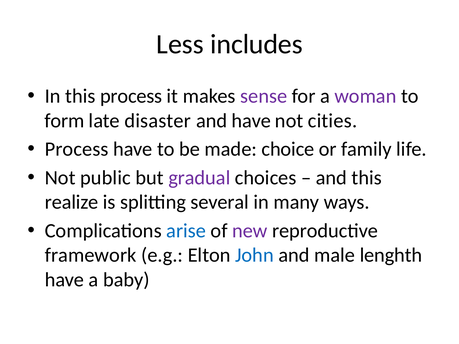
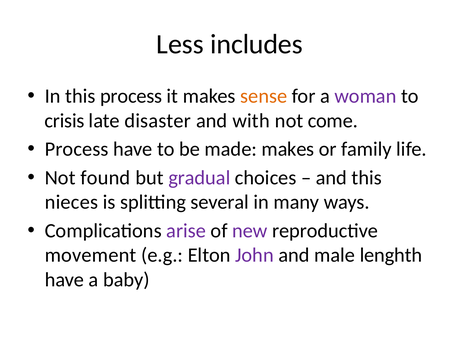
sense colour: purple -> orange (264, 96)
form: form -> crisis (65, 121)
and have: have -> with (251, 121)
cities: cities -> come (333, 121)
made choice: choice -> makes (288, 149)
public: public -> found (105, 178)
realize: realize -> nieces (71, 202)
arise colour: blue -> purple (186, 231)
framework: framework -> movement (91, 255)
John colour: blue -> purple (254, 255)
